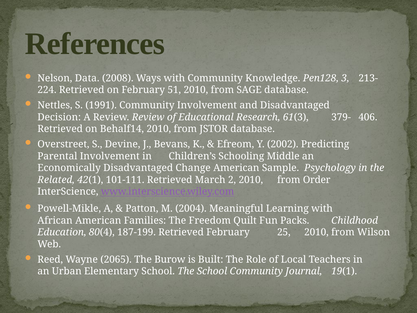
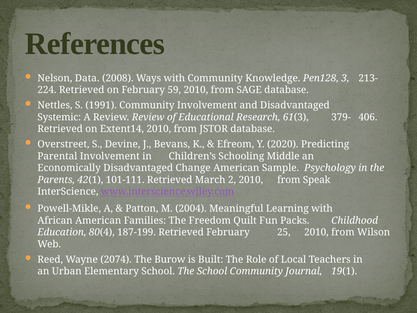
51: 51 -> 59 (174, 90)
Decision: Decision -> Systemic (59, 117)
Behalf14: Behalf14 -> Extent14 (122, 129)
2002: 2002 -> 2020 (283, 144)
Related: Related -> Parents (56, 180)
Order: Order -> Speak (317, 180)
2065: 2065 -> 2074 (116, 259)
